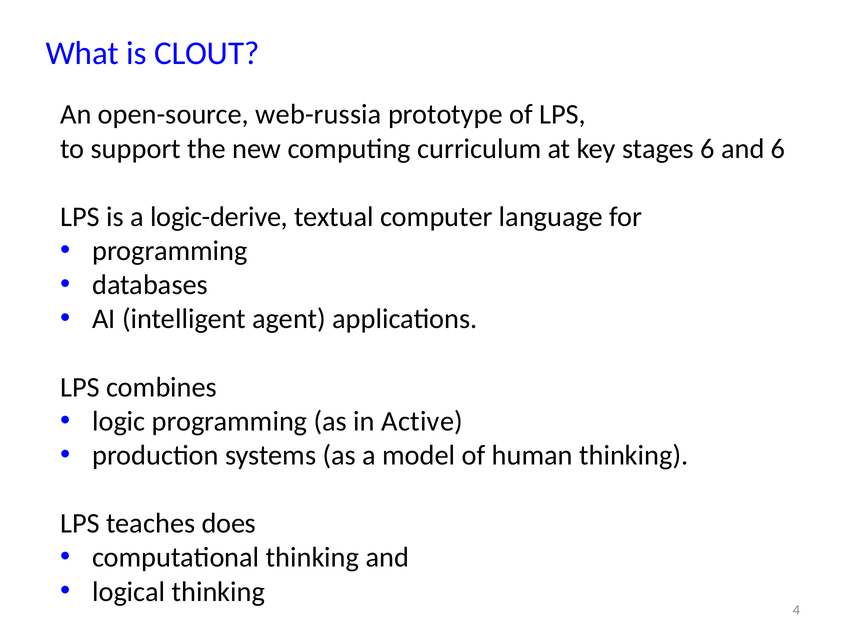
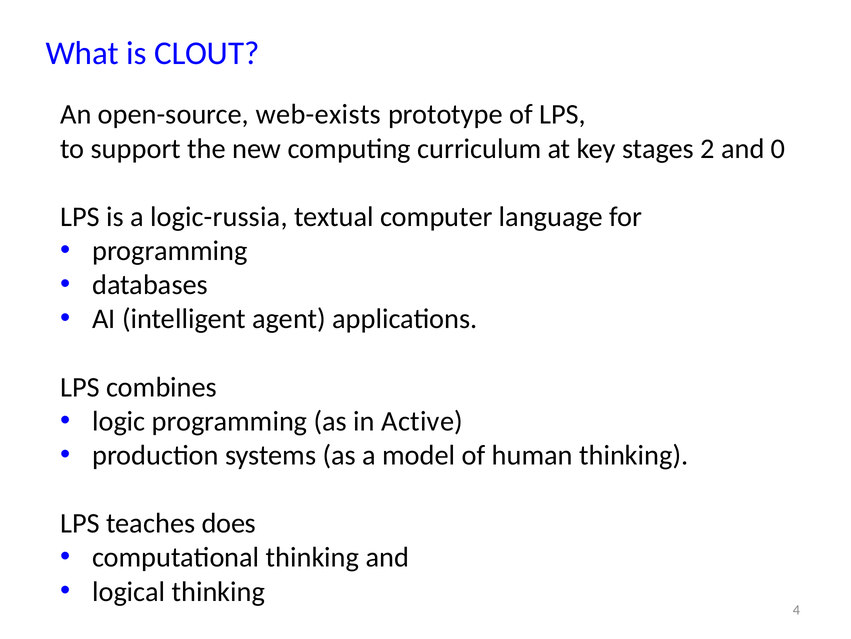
web-russia: web-russia -> web-exists (318, 114)
stages 6: 6 -> 2 (708, 148)
and 6: 6 -> 0 (778, 148)
logic-derive: logic-derive -> logic-russia (219, 217)
